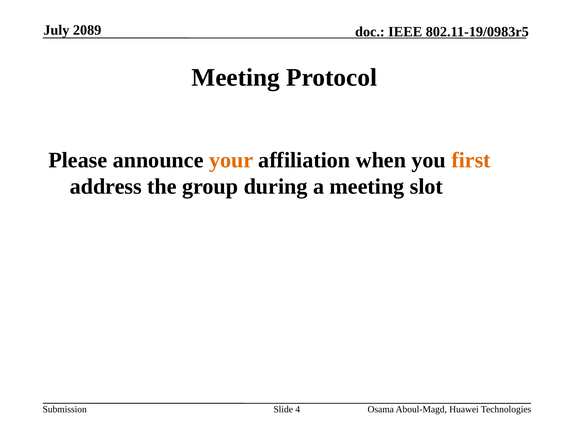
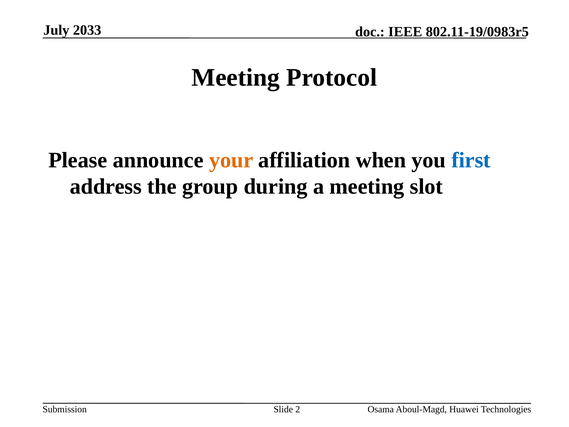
2089: 2089 -> 2033 (87, 30)
first colour: orange -> blue (471, 160)
4: 4 -> 2 (298, 409)
